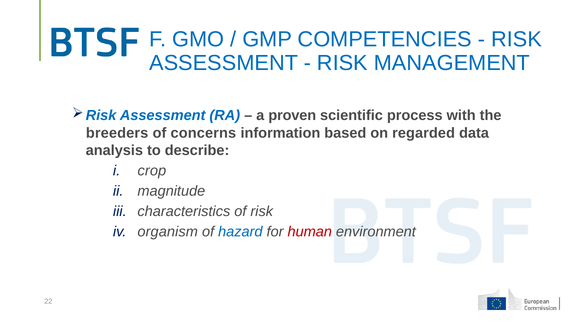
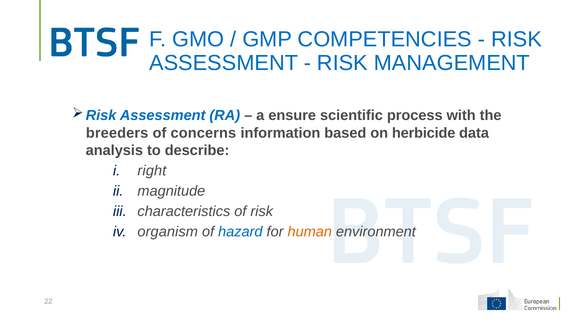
proven: proven -> ensure (292, 115)
regarded: regarded -> herbicide (424, 133)
crop: crop -> right (152, 171)
human colour: red -> orange (310, 232)
